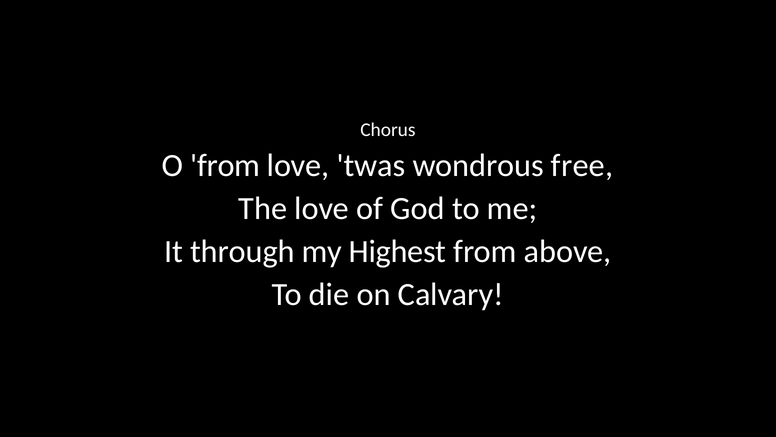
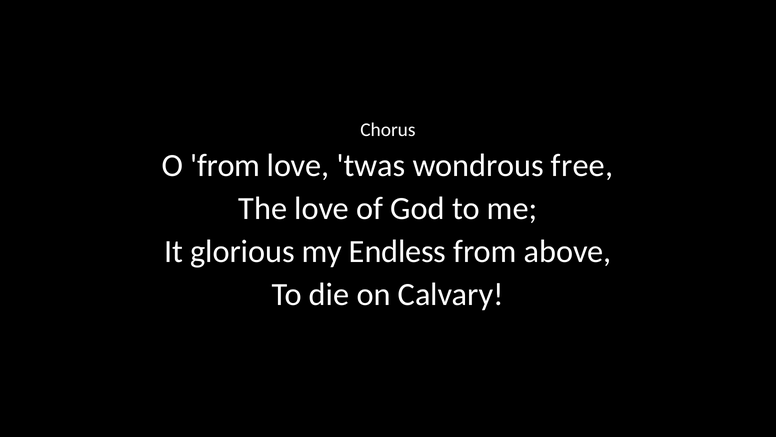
through: through -> glorious (242, 251)
Highest: Highest -> Endless (398, 251)
